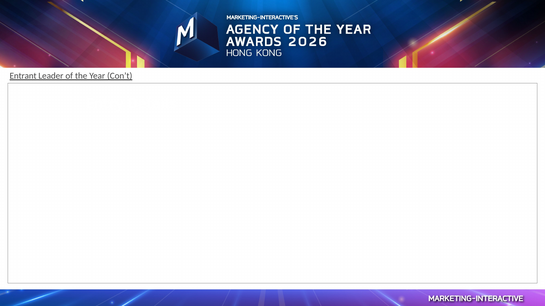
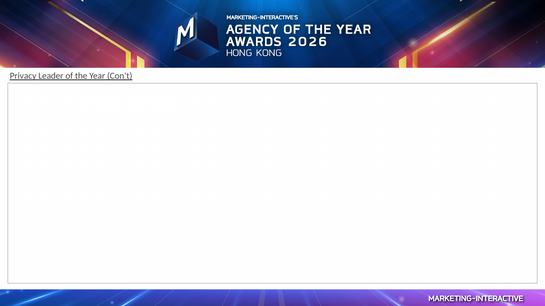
Entrant: Entrant -> Privacy (23, 76)
